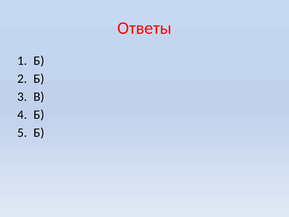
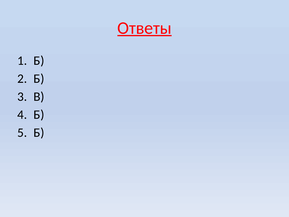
Ответы underline: none -> present (144, 28)
